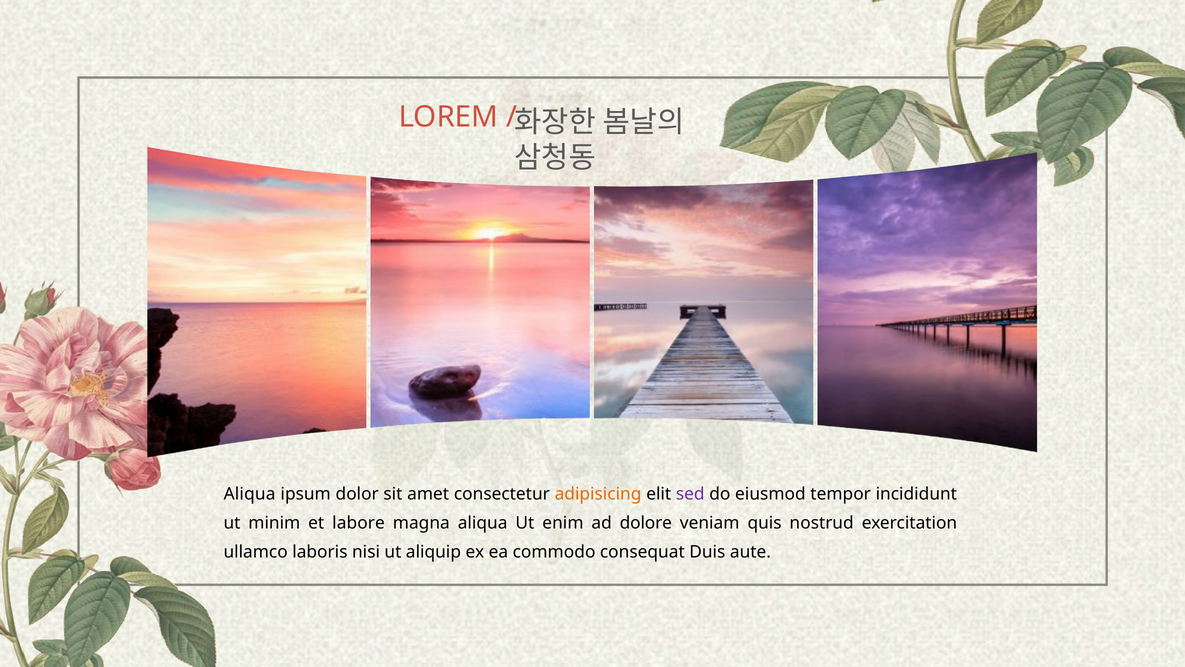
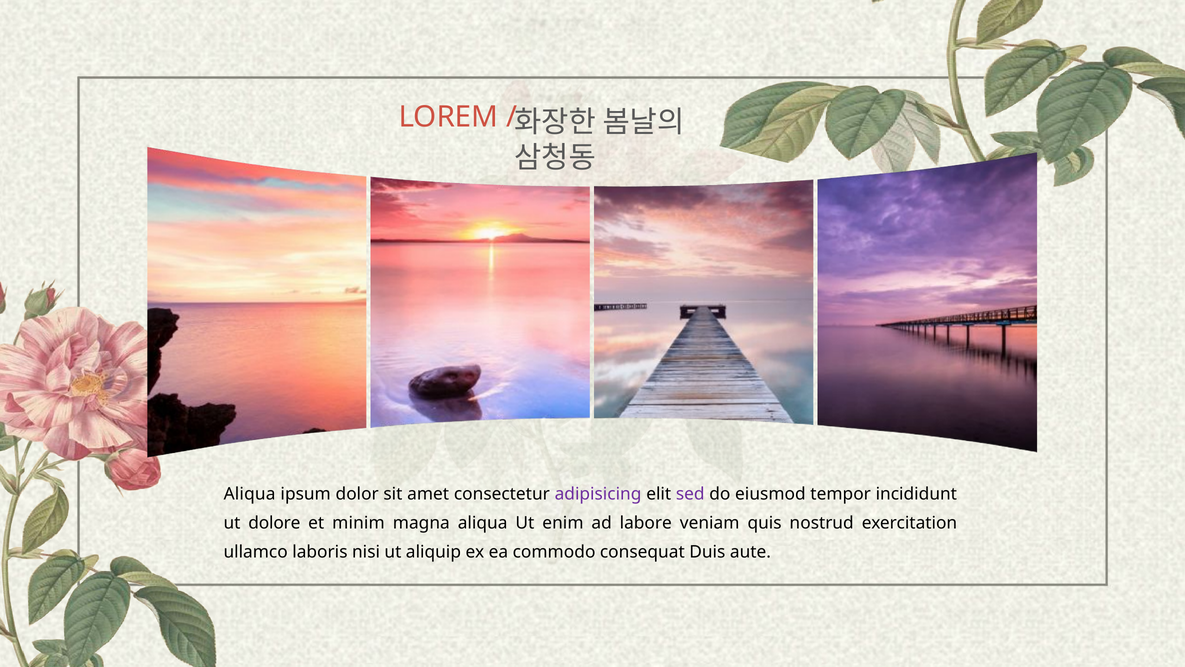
adipisicing colour: orange -> purple (598, 494)
minim: minim -> dolore (274, 523)
labore: labore -> minim (358, 523)
dolore: dolore -> labore (646, 523)
